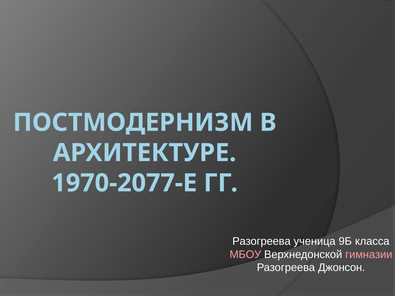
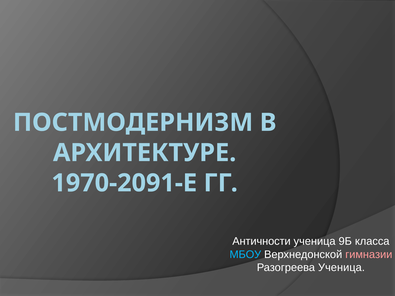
1970-2077-Е: 1970-2077-Е -> 1970-2091-Е (124, 183)
Разогреева: Разогреева -> Античности (261, 241)
МБОУ colour: pink -> light blue (245, 255)
Разогреева Джонсон: Джонсон -> Ученица (341, 268)
